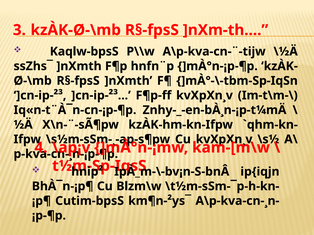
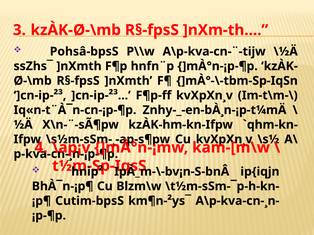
Kaqlw-bpsS: Kaqlw-bpsS -> Pohsâ-bpsS (84, 52)
